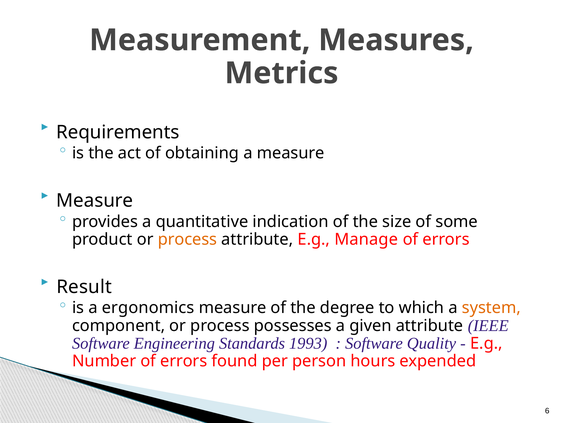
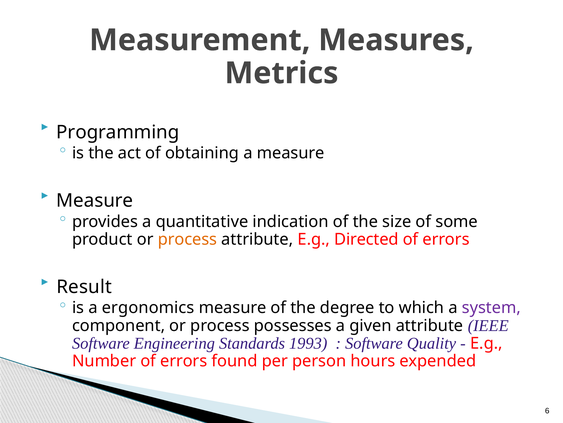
Requirements: Requirements -> Programming (118, 132)
Manage: Manage -> Directed (366, 239)
system colour: orange -> purple (491, 307)
